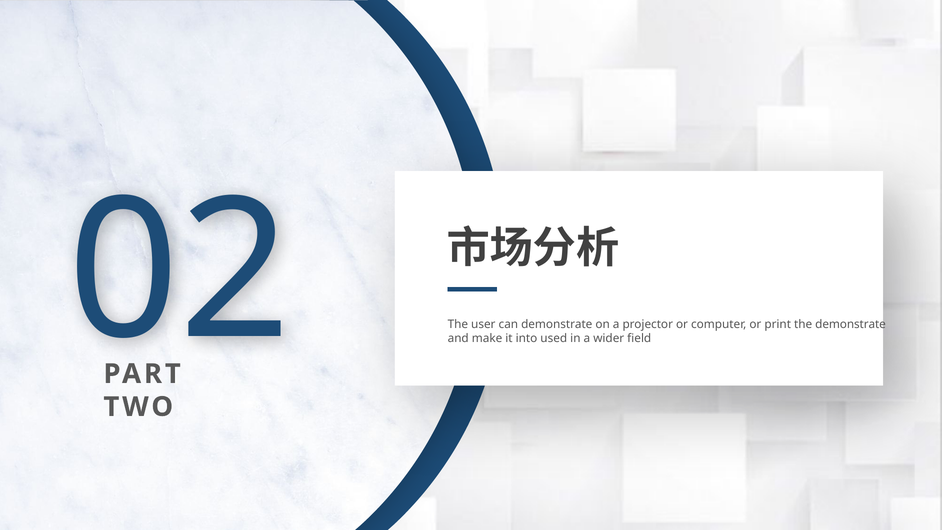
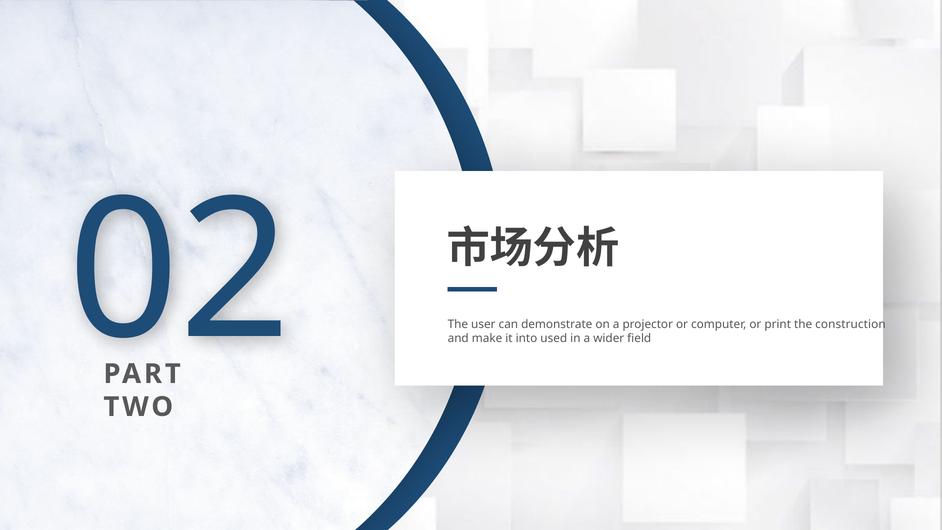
the demonstrate: demonstrate -> construction (850, 324)
